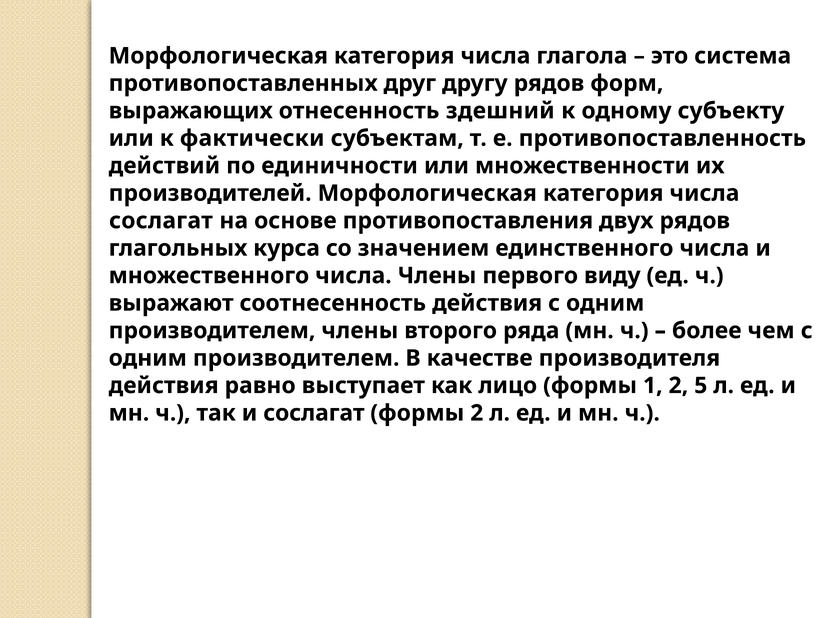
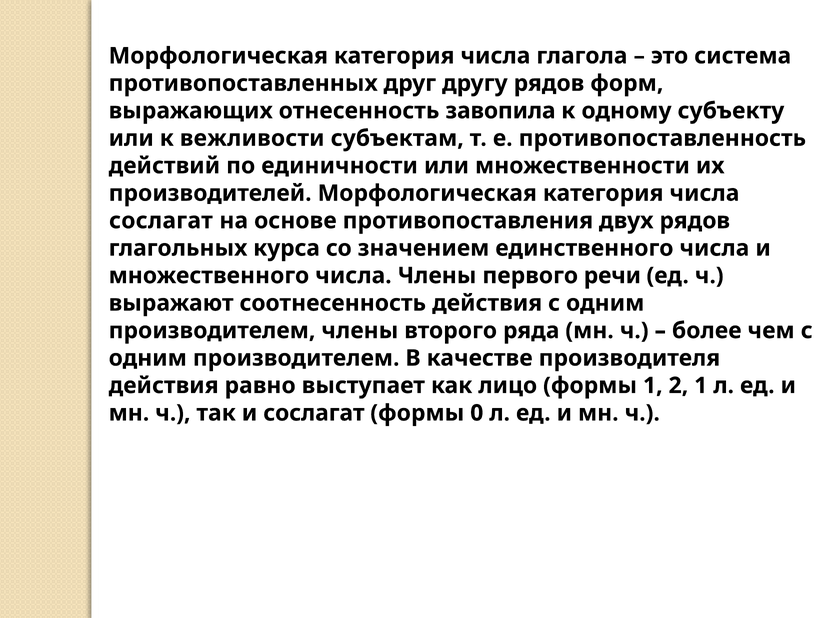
здешний: здешний -> завопила (500, 111)
фактически: фактически -> вежливости (252, 138)
виду: виду -> речи (612, 276)
2 5: 5 -> 1 (701, 386)
формы 2: 2 -> 0 (477, 413)
